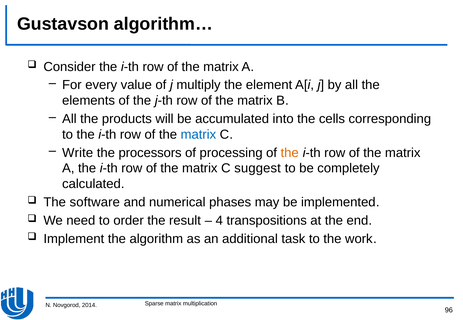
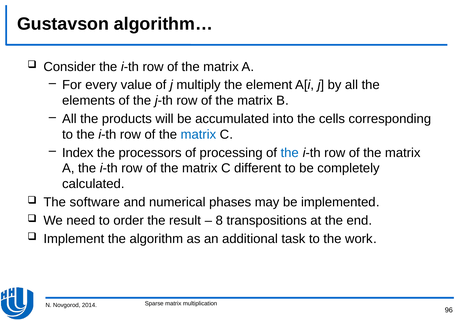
Write: Write -> Index (78, 153)
the colour: orange -> blue (290, 153)
suggest: suggest -> different (258, 169)
4: 4 -> 8 (219, 221)
